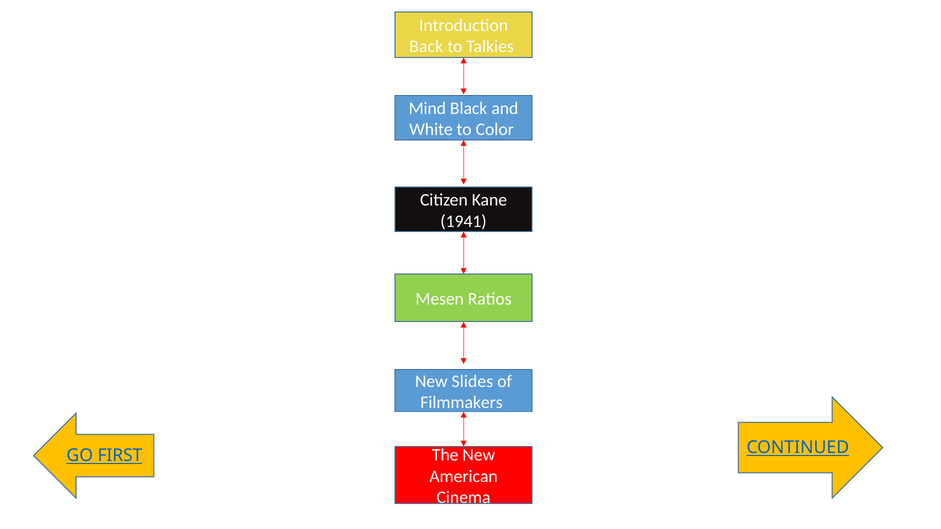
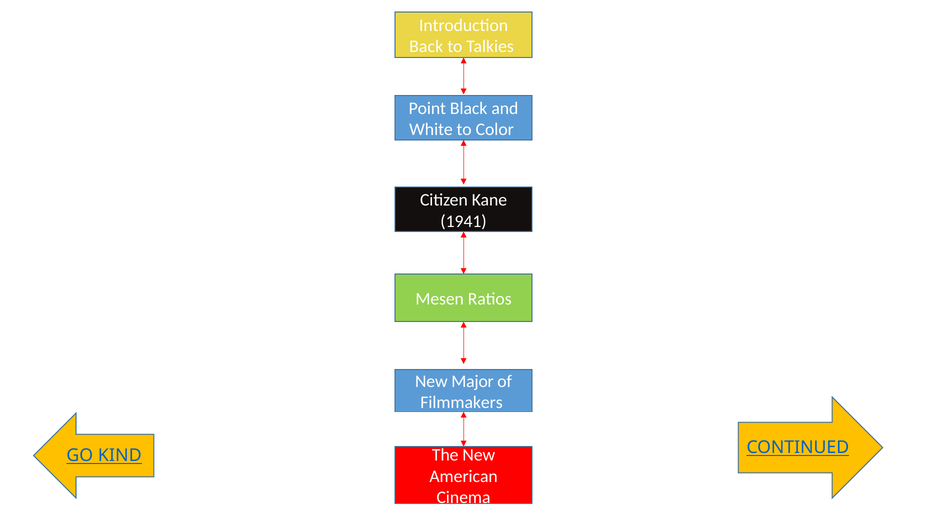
Mind: Mind -> Point (427, 108)
Slides: Slides -> Major (473, 382)
FIRST: FIRST -> KIND (120, 456)
